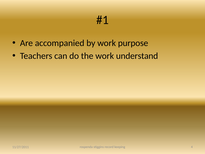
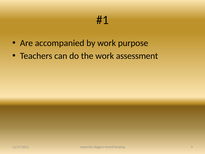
understand: understand -> assessment (137, 56)
